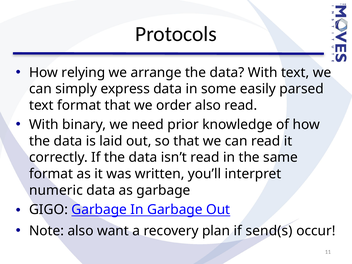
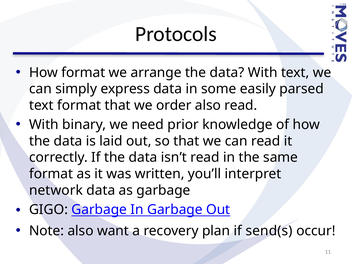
How relying: relying -> format (83, 73)
numeric: numeric -> network (56, 190)
